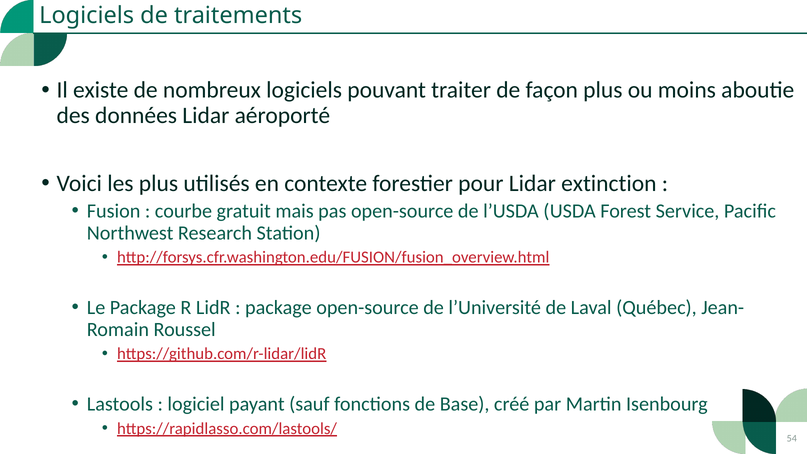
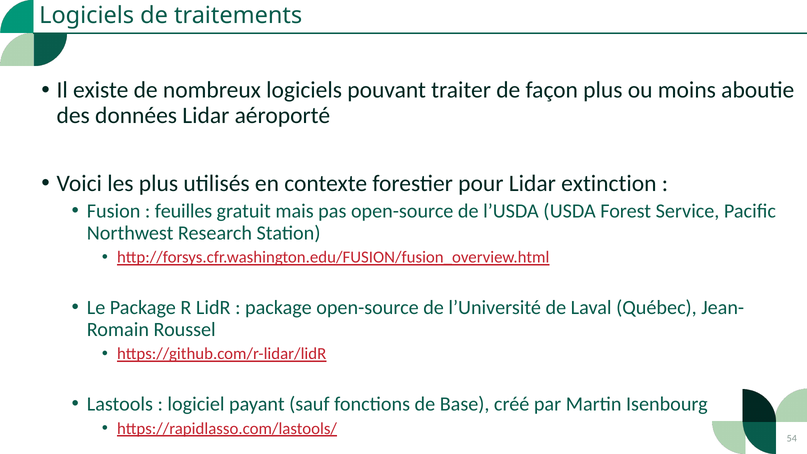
courbe: courbe -> feuilles (184, 211)
